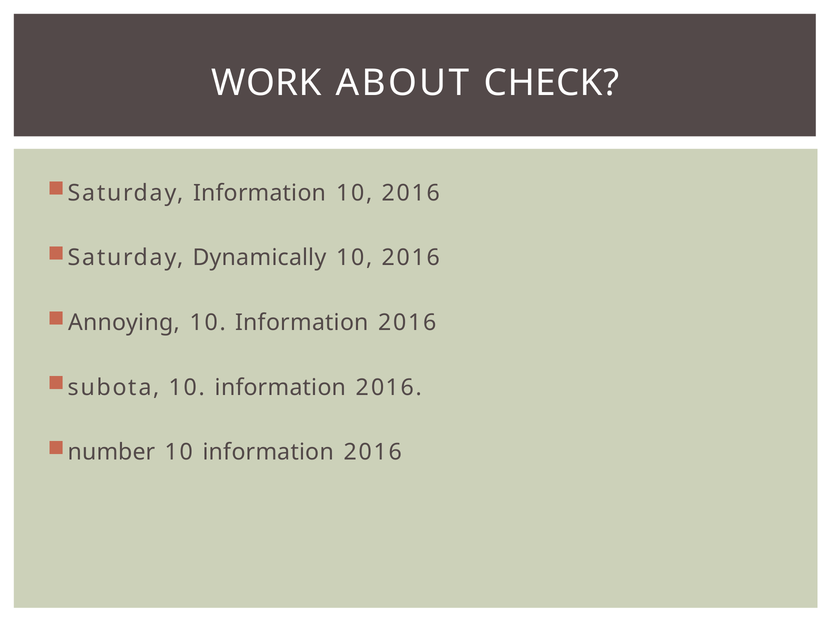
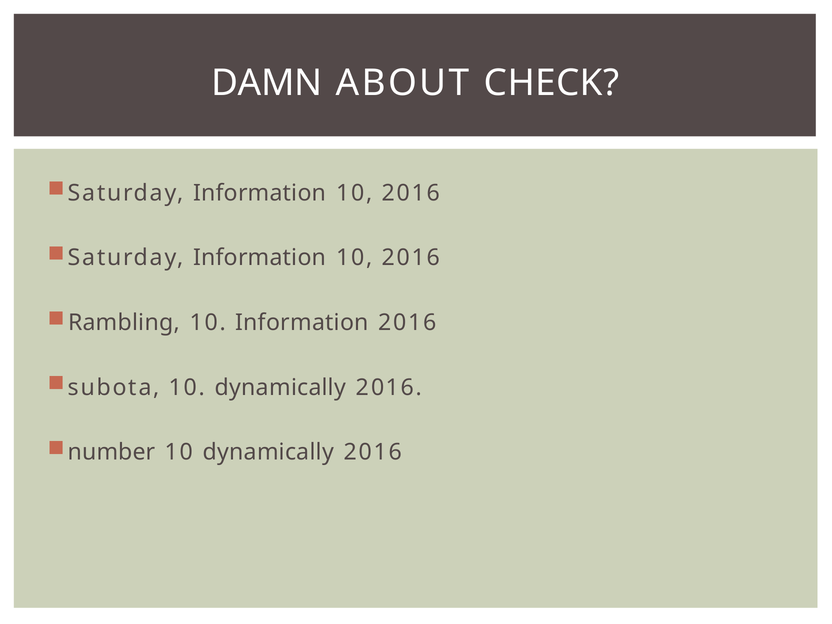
WORK: WORK -> DAMN (267, 83)
Dynamically: Dynamically -> Information (260, 258)
Annoying: Annoying -> Rambling (124, 323)
subota 10 information: information -> dynamically (280, 387)
information: information -> dynamically (268, 452)
